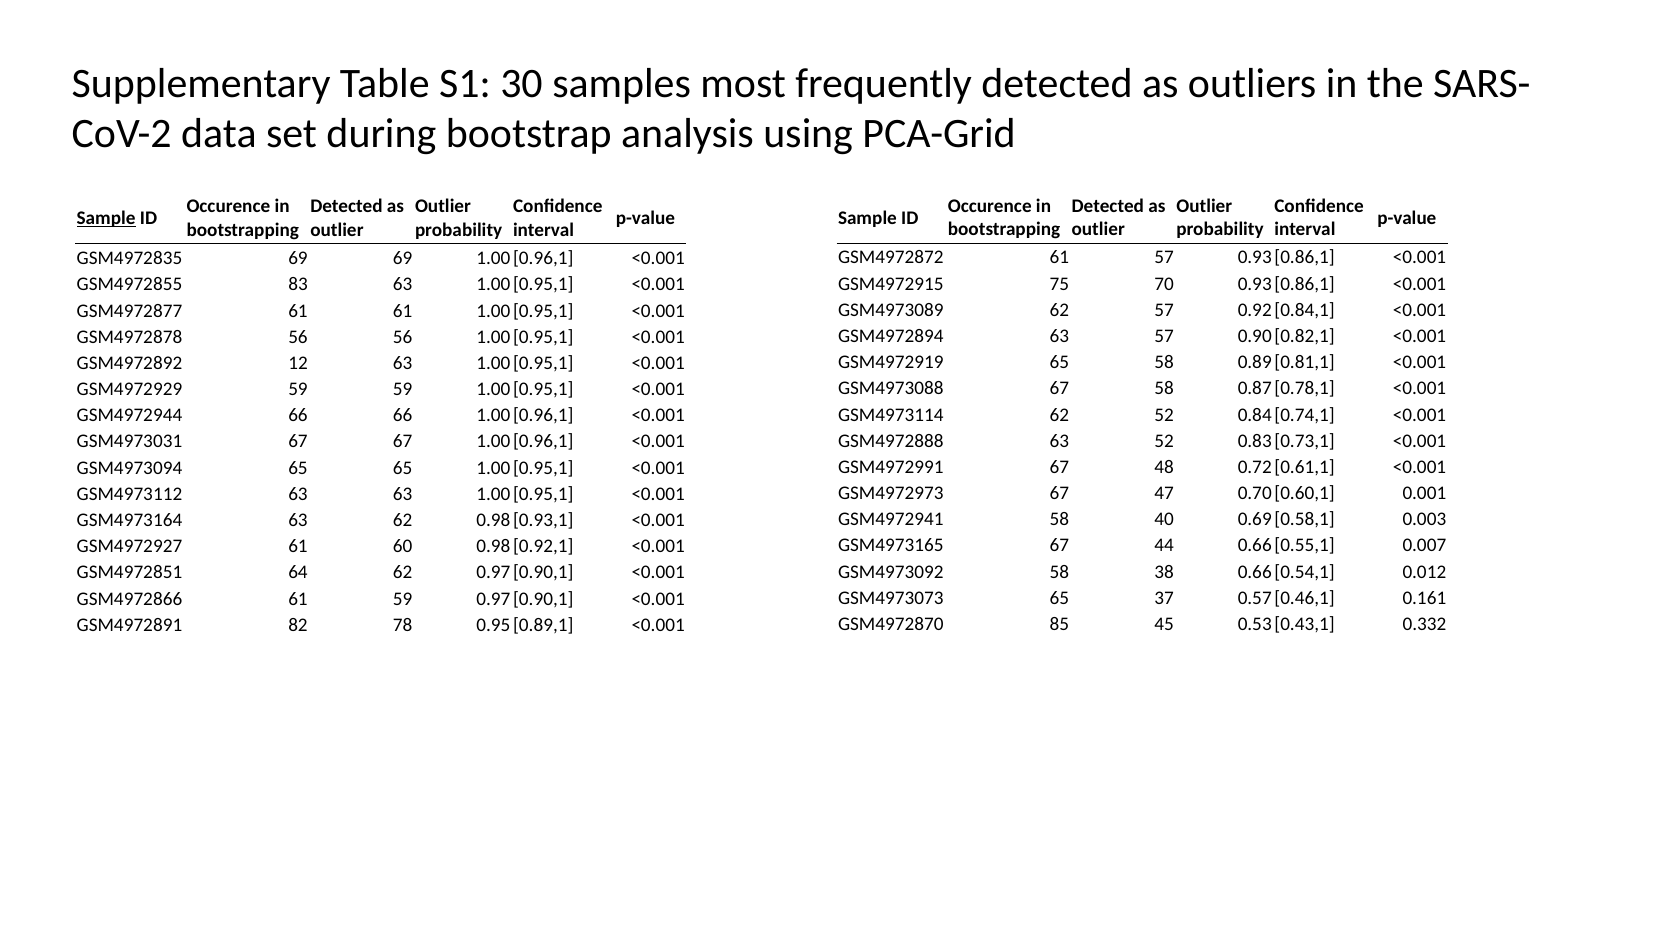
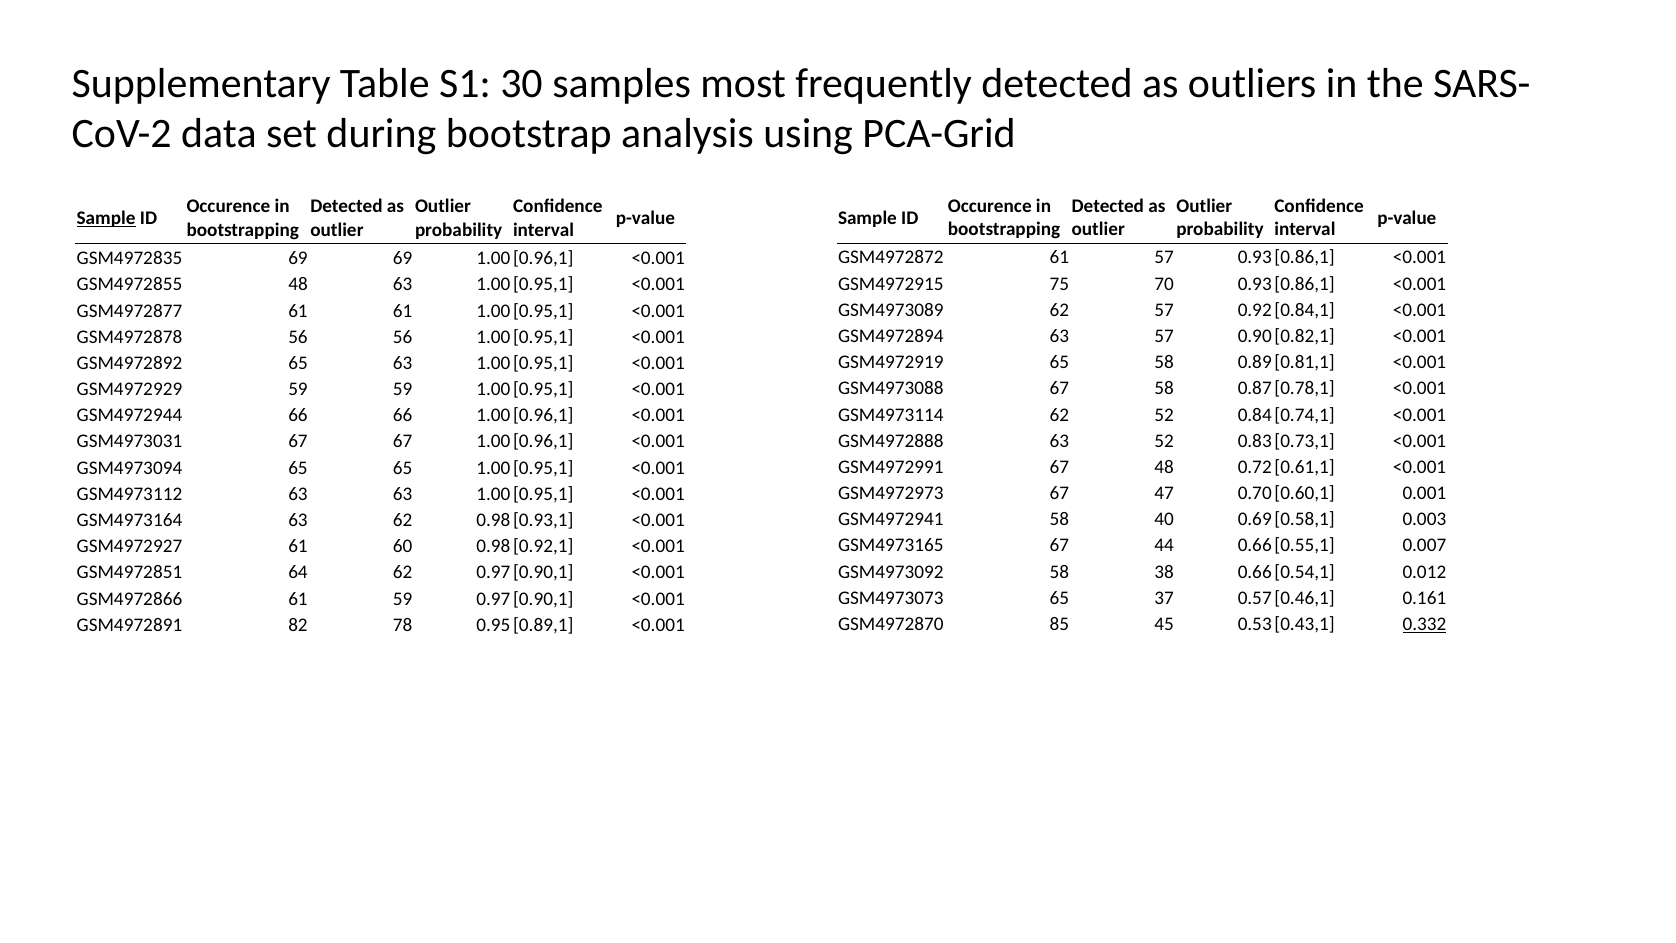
GSM4972855 83: 83 -> 48 (298, 284)
GSM4972892 12: 12 -> 65 (298, 363)
0.332 underline: none -> present (1424, 624)
